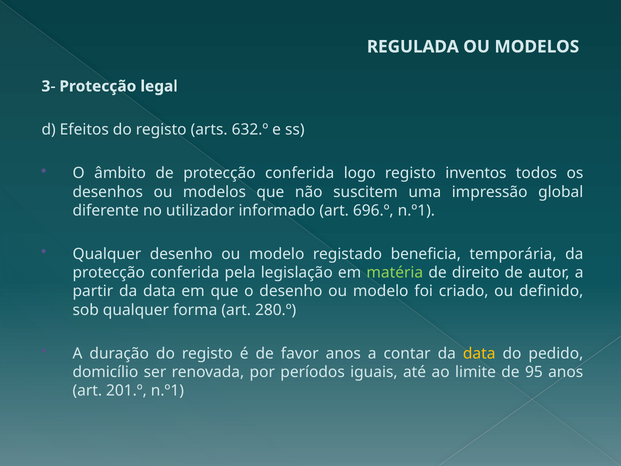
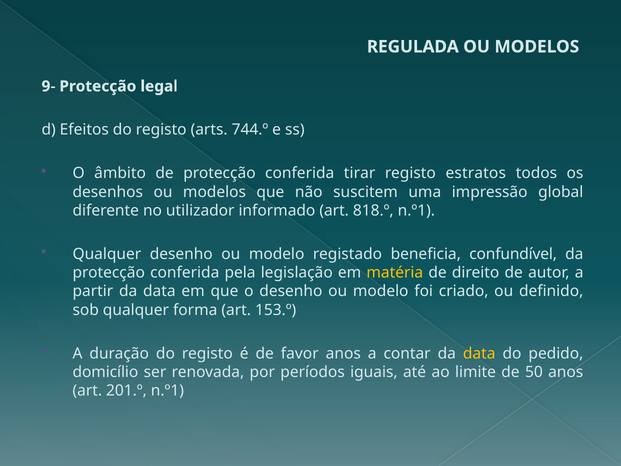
3-: 3- -> 9- (48, 86)
632.º: 632.º -> 744.º (250, 130)
logo: logo -> tirar (360, 173)
inventos: inventos -> estratos (476, 173)
696.º: 696.º -> 818.º (373, 210)
temporária: temporária -> confundível (513, 254)
matéria colour: light green -> yellow (395, 273)
280.º: 280.º -> 153.º (276, 310)
95: 95 -> 50 (534, 372)
